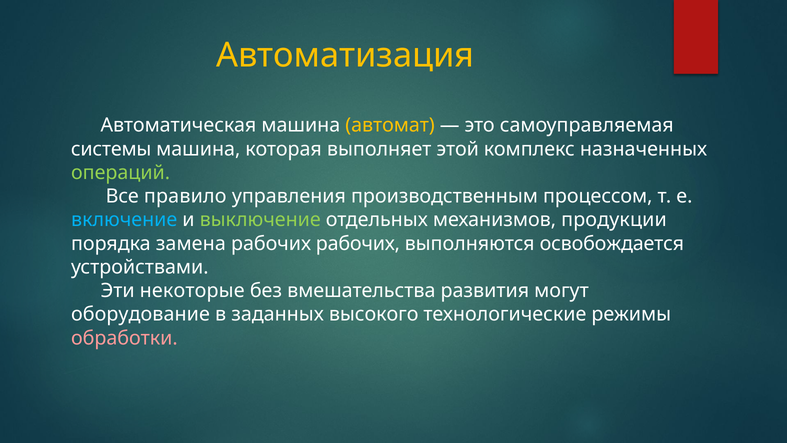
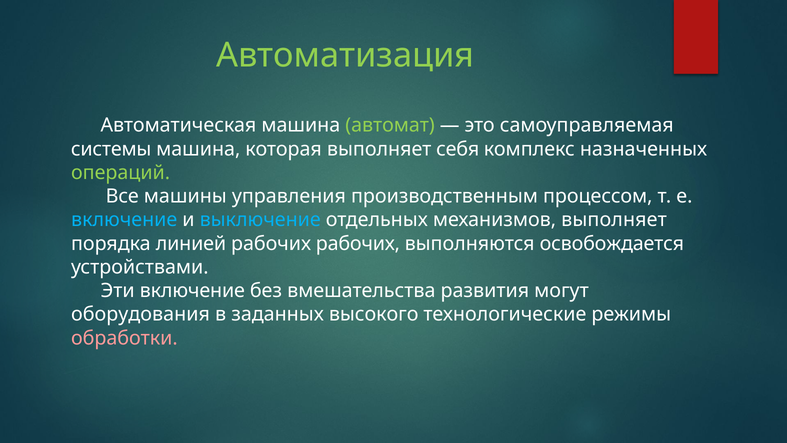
Автоматизация colour: yellow -> light green (345, 55)
автомат colour: yellow -> light green (390, 125)
этой: этой -> себя (458, 149)
правило: правило -> машины (185, 196)
выключение colour: light green -> light blue (260, 220)
механизмов продукции: продукции -> выполняет (614, 220)
замена: замена -> линией (191, 243)
Эти некоторые: некоторые -> включение (192, 291)
оборудование: оборудование -> оборудования (140, 314)
